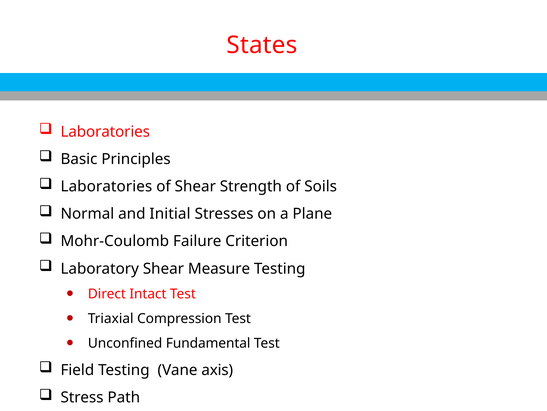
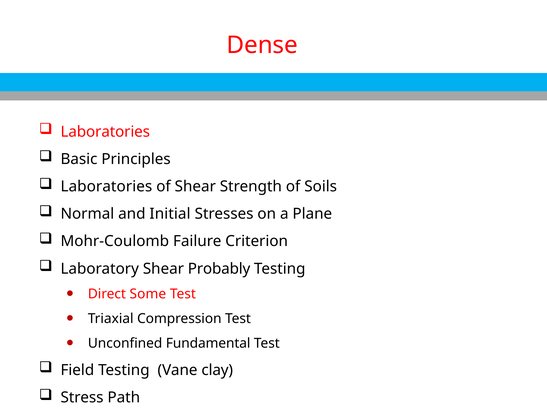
States: States -> Dense (262, 45)
Measure: Measure -> Probably (219, 268)
Intact: Intact -> Some (148, 294)
axis: axis -> clay (217, 369)
